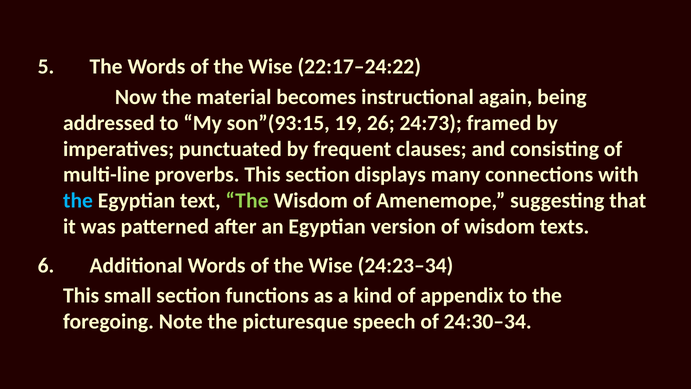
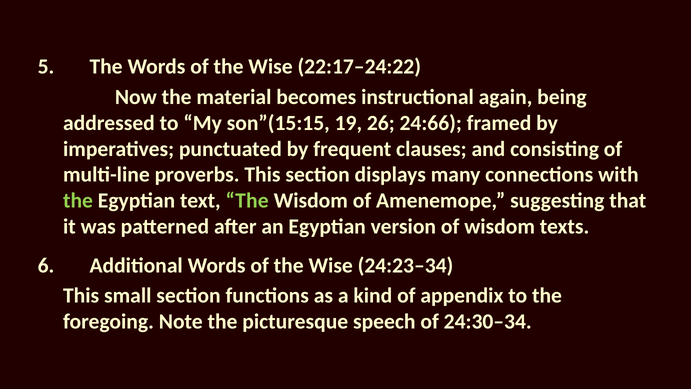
son”(93:15: son”(93:15 -> son”(15:15 (278, 123)
24:73: 24:73 -> 24:66 (431, 123)
the colour: light blue -> light green (78, 201)
